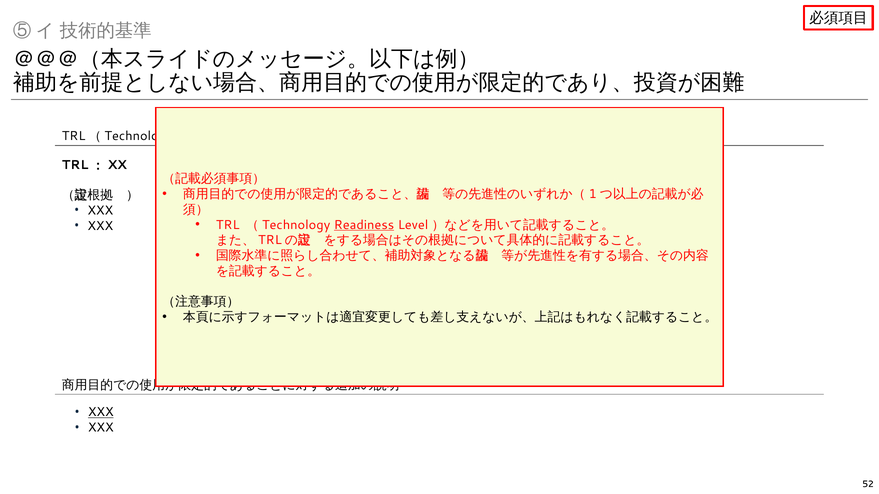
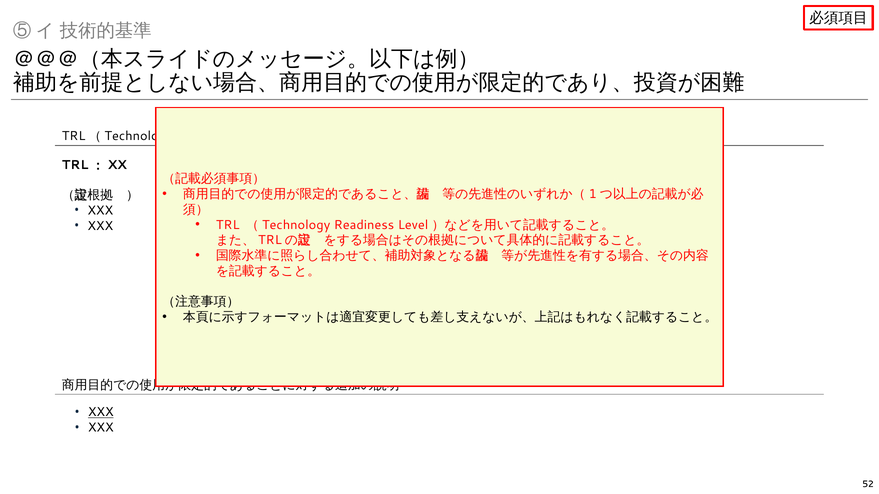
Readiness underline: present -> none (364, 225)
